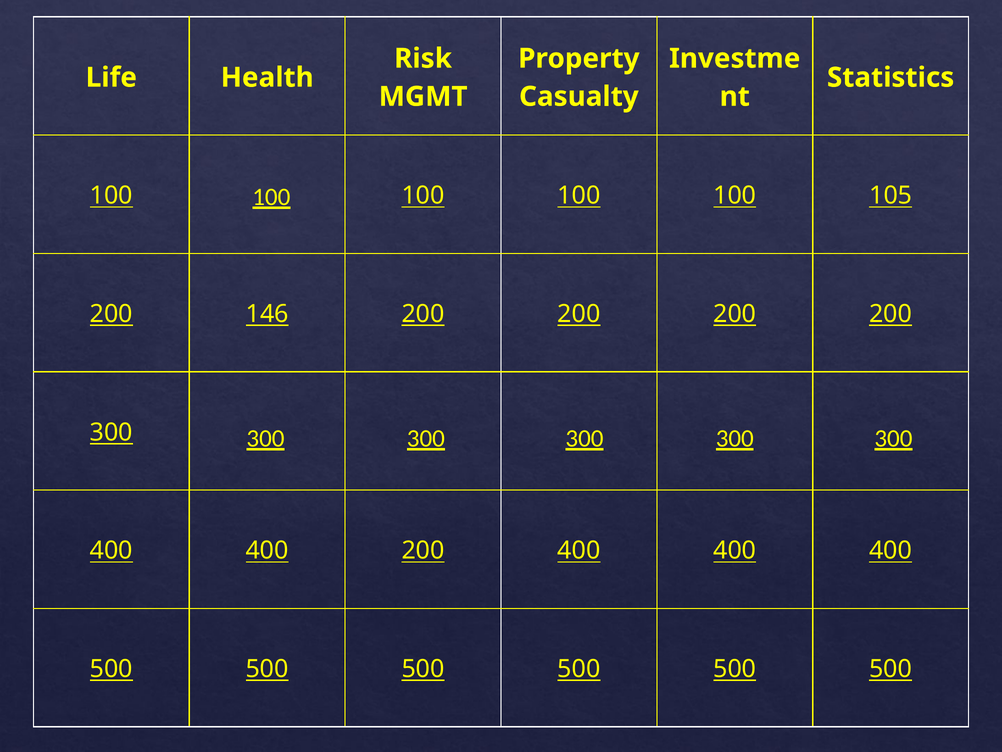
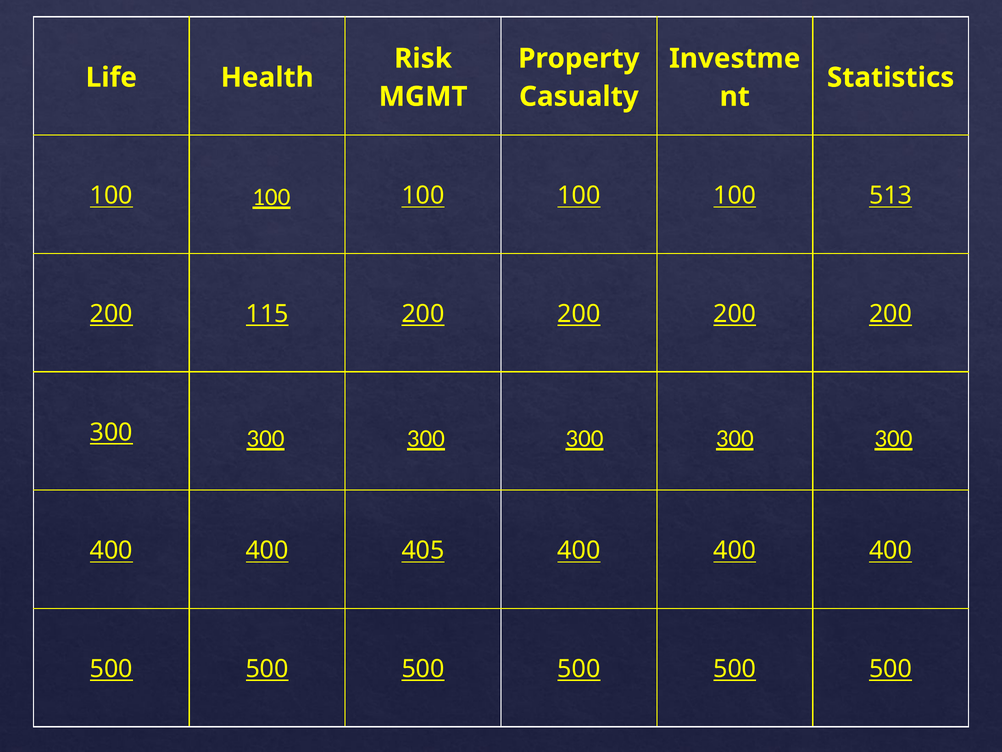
105: 105 -> 513 (891, 195)
146: 146 -> 115 (267, 314)
400 200: 200 -> 405 (423, 550)
